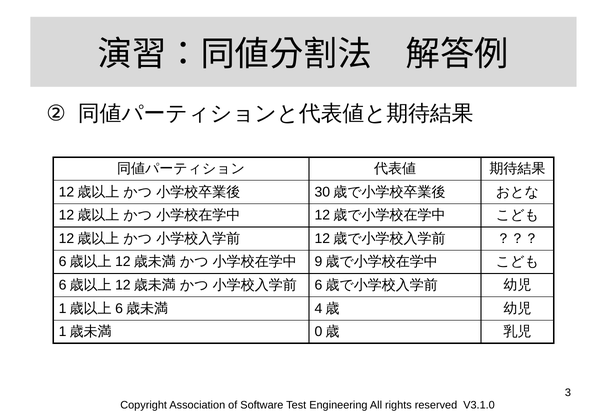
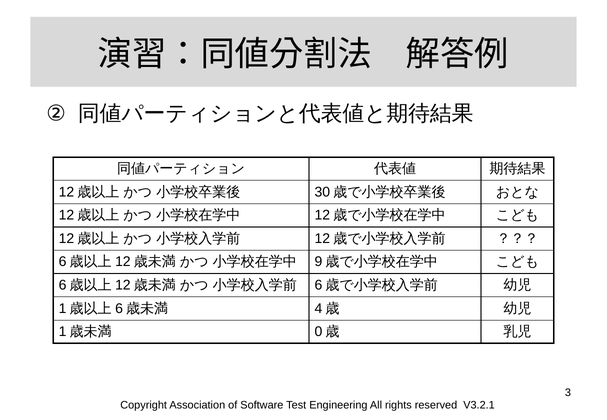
V3.1.0: V3.1.0 -> V3.2.1 (479, 406)
